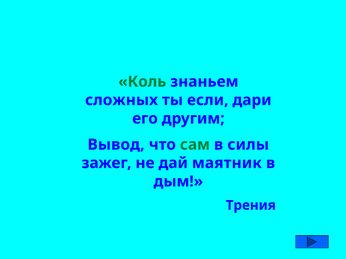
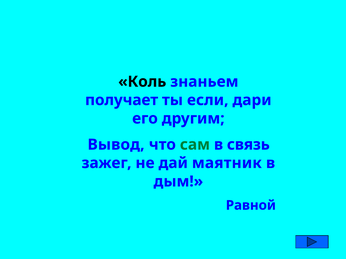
Коль colour: green -> black (142, 82)
сложных: сложных -> получает (122, 100)
силы: силы -> связь (248, 145)
Трения: Трения -> Равной (251, 206)
